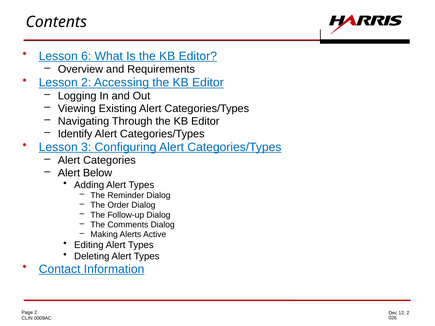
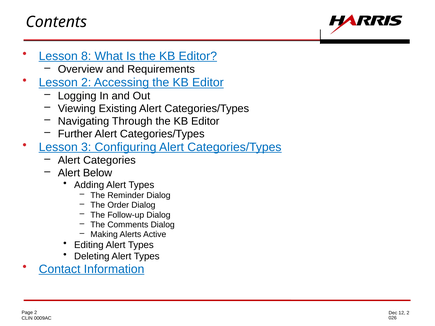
6: 6 -> 8 (86, 56)
Identify: Identify -> Further (75, 134)
